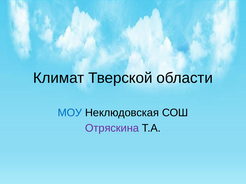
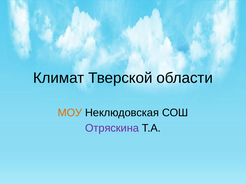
МОУ colour: blue -> orange (70, 113)
